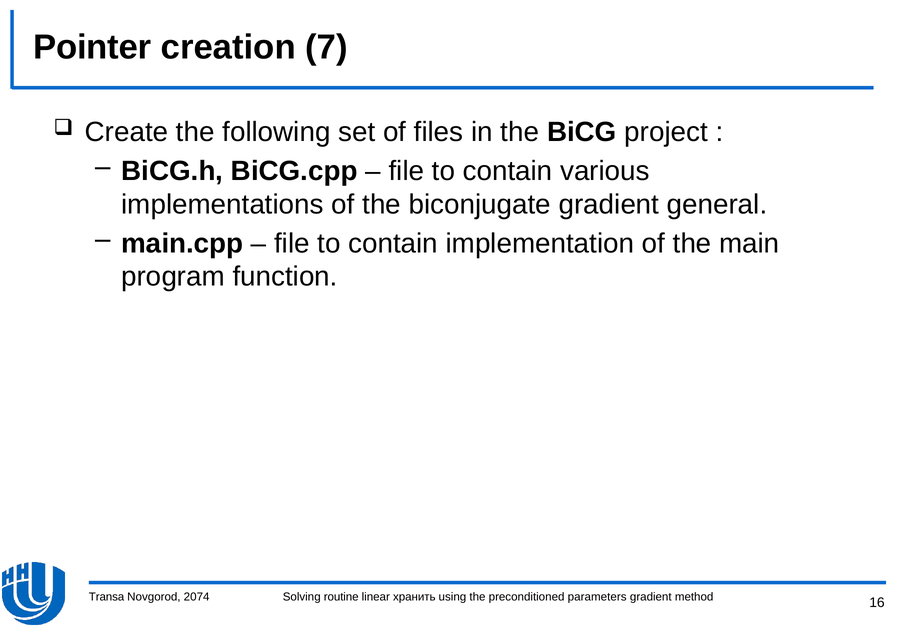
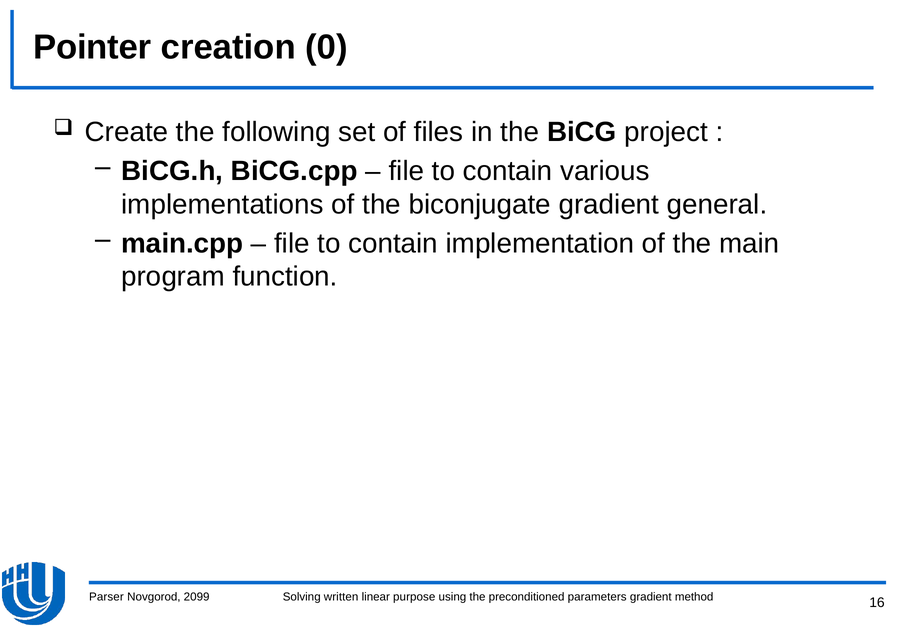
7: 7 -> 0 (327, 47)
Transa: Transa -> Parser (106, 597)
2074: 2074 -> 2099 (197, 597)
routine: routine -> written (341, 597)
хранить: хранить -> purpose (414, 597)
